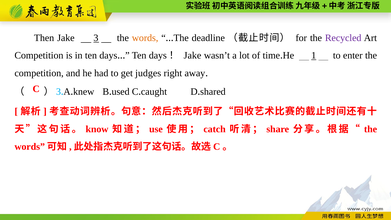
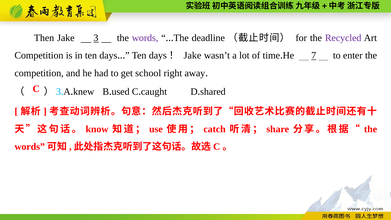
words colour: orange -> purple (145, 38)
1: 1 -> 7 (314, 55)
judges: judges -> school (148, 73)
